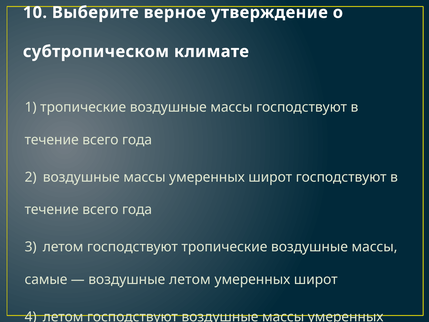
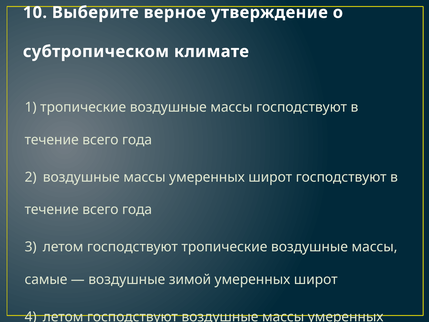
воздушные летом: летом -> зимой (190, 279)
